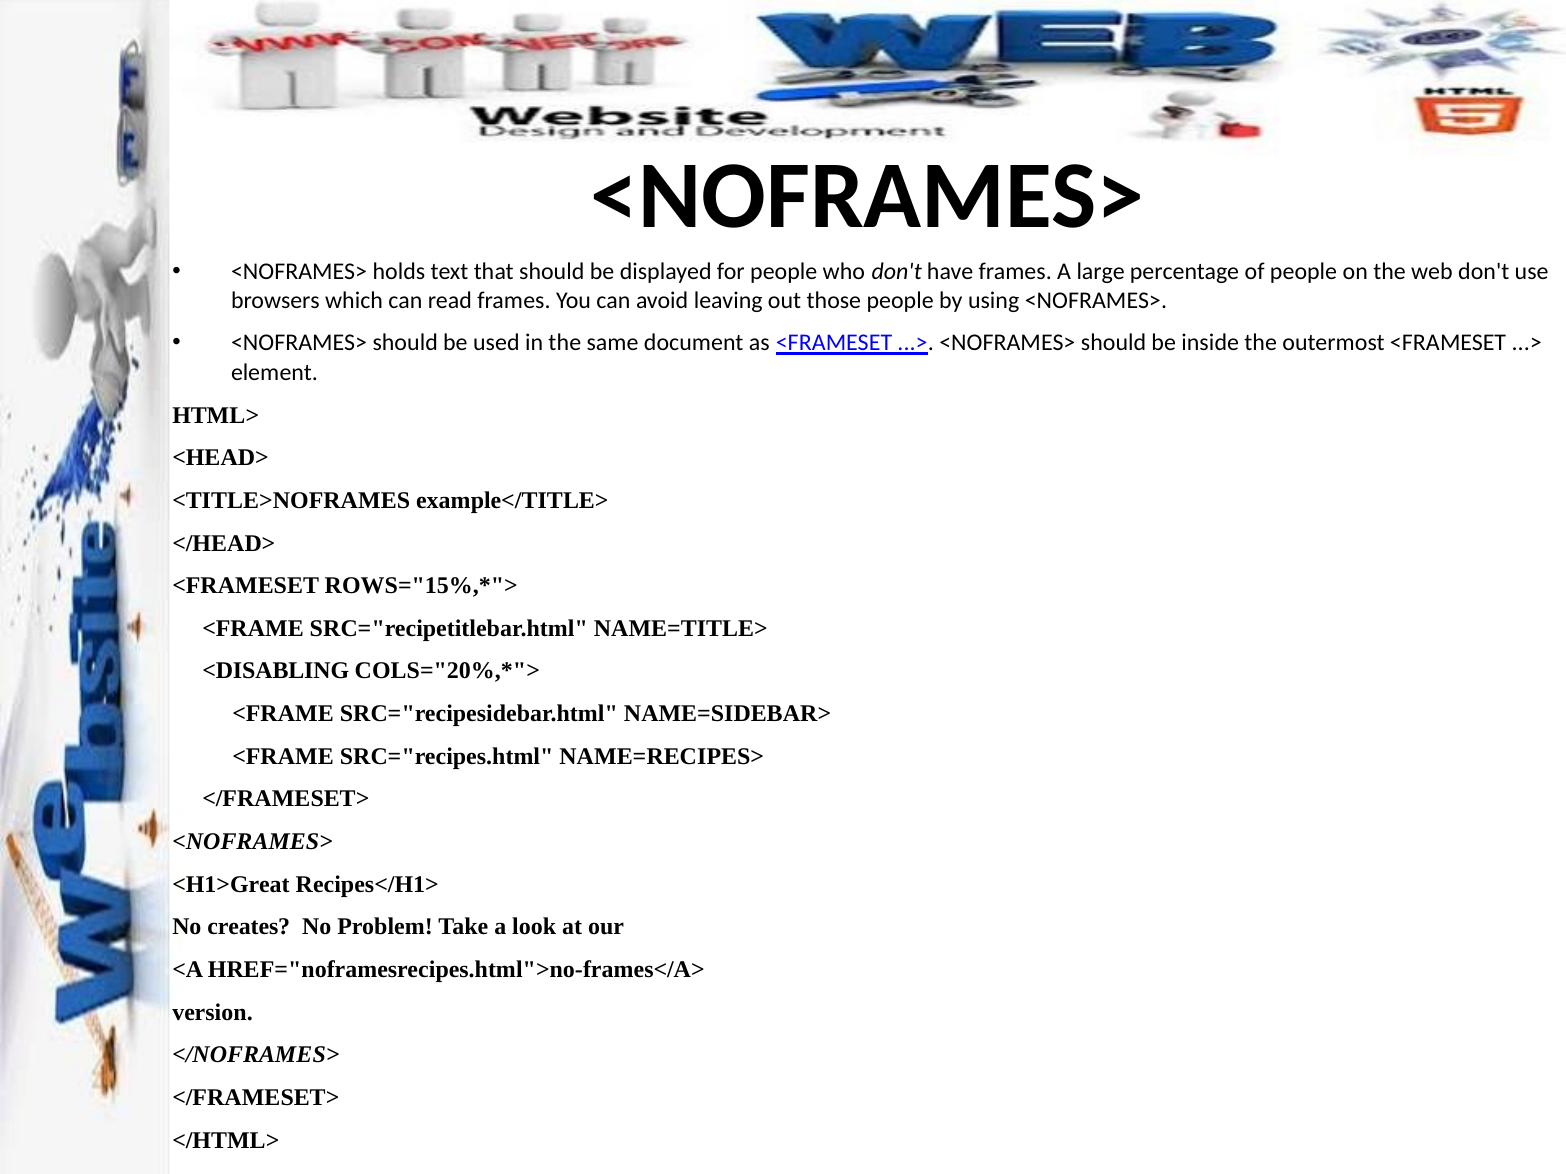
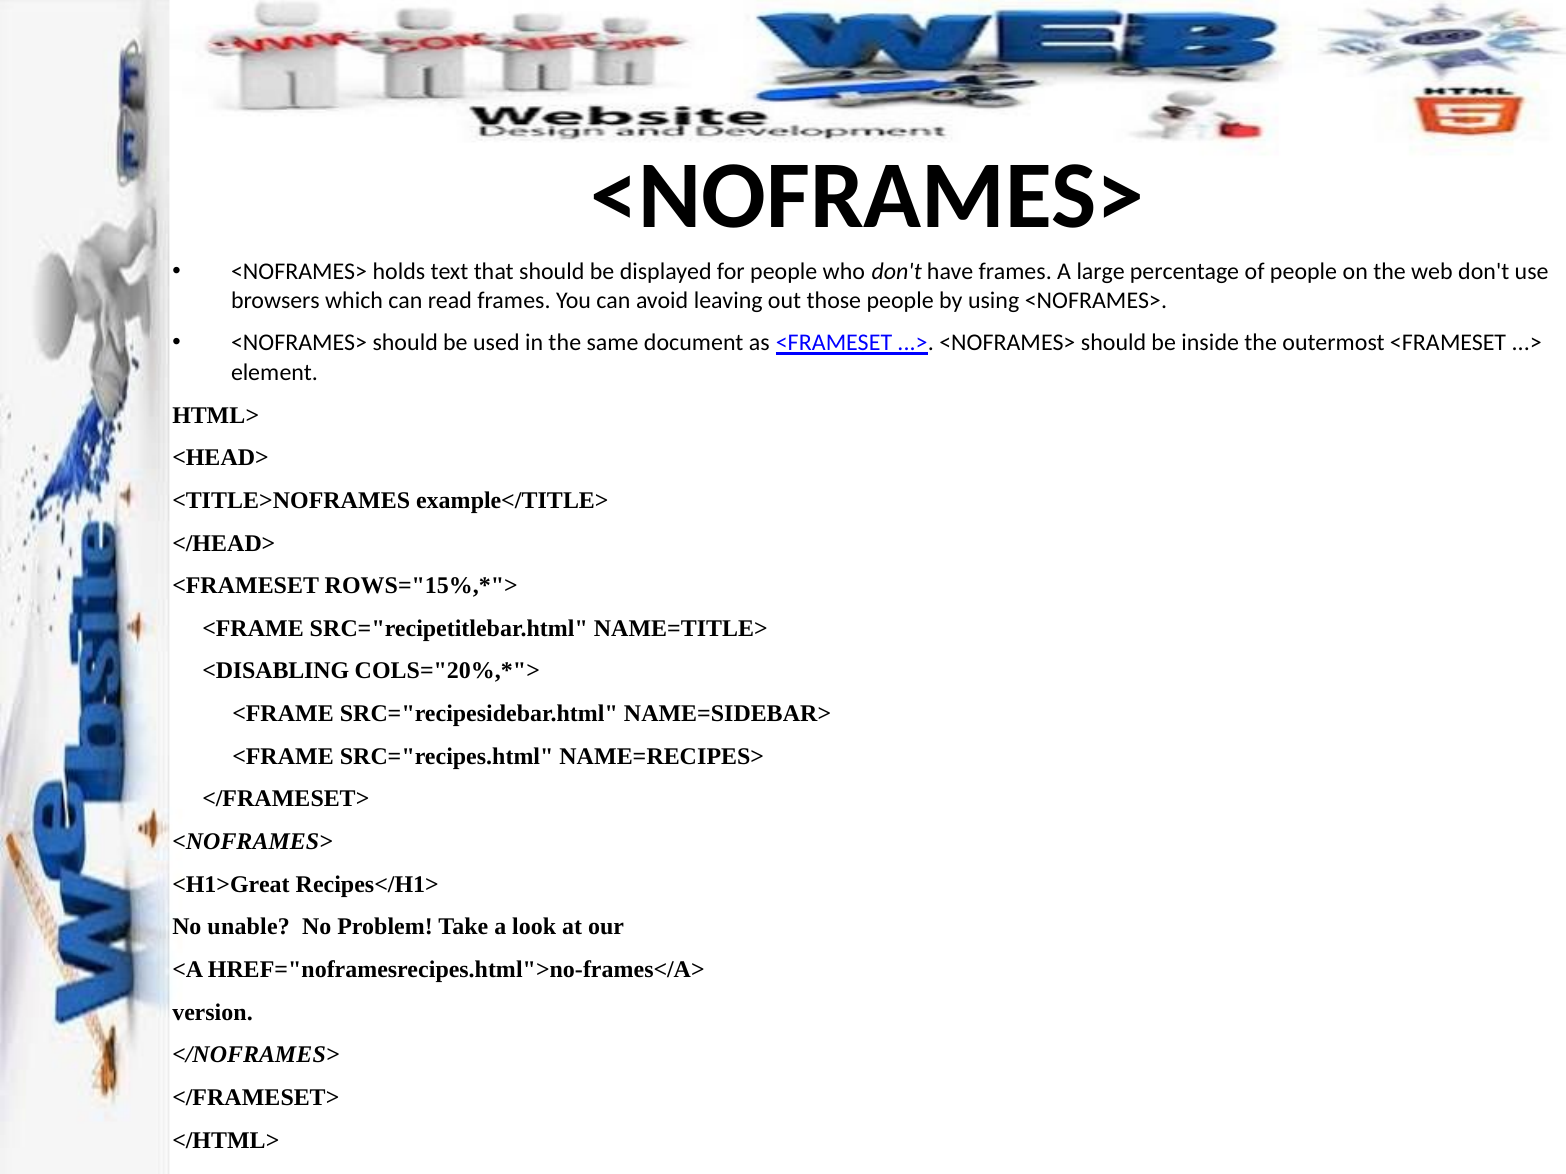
creates: creates -> unable (249, 927)
